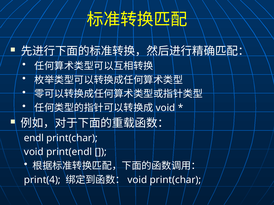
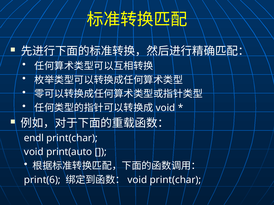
print(endl: print(endl -> print(auto (69, 152)
print(4: print(4 -> print(6 (42, 180)
